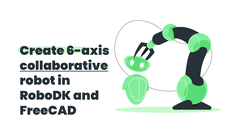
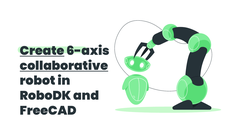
Create underline: none -> present (42, 51)
